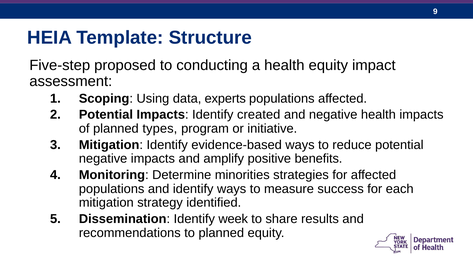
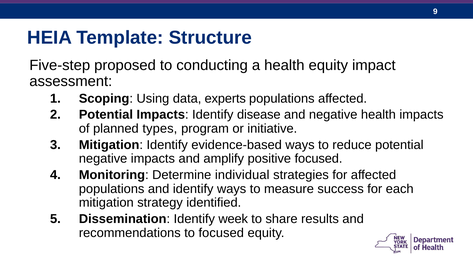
created: created -> disease (259, 115)
positive benefits: benefits -> focused (318, 159)
minorities: minorities -> individual (242, 175)
to planned: planned -> focused (221, 233)
